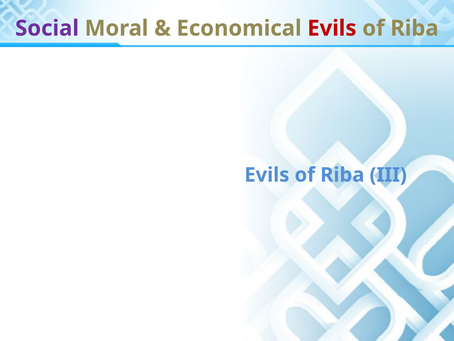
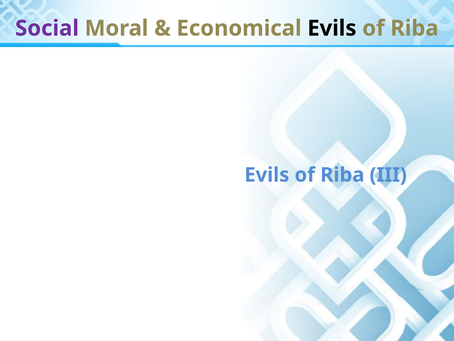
Evils colour: red -> black (332, 28)
